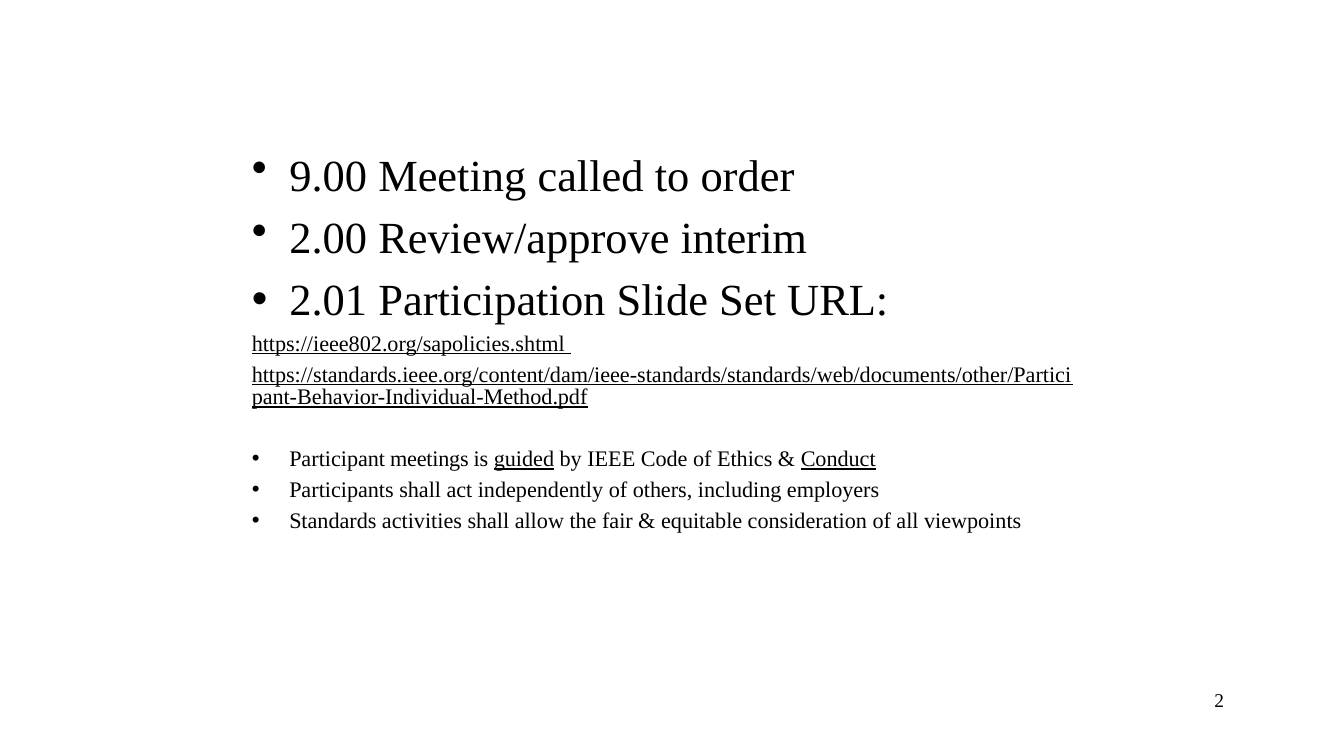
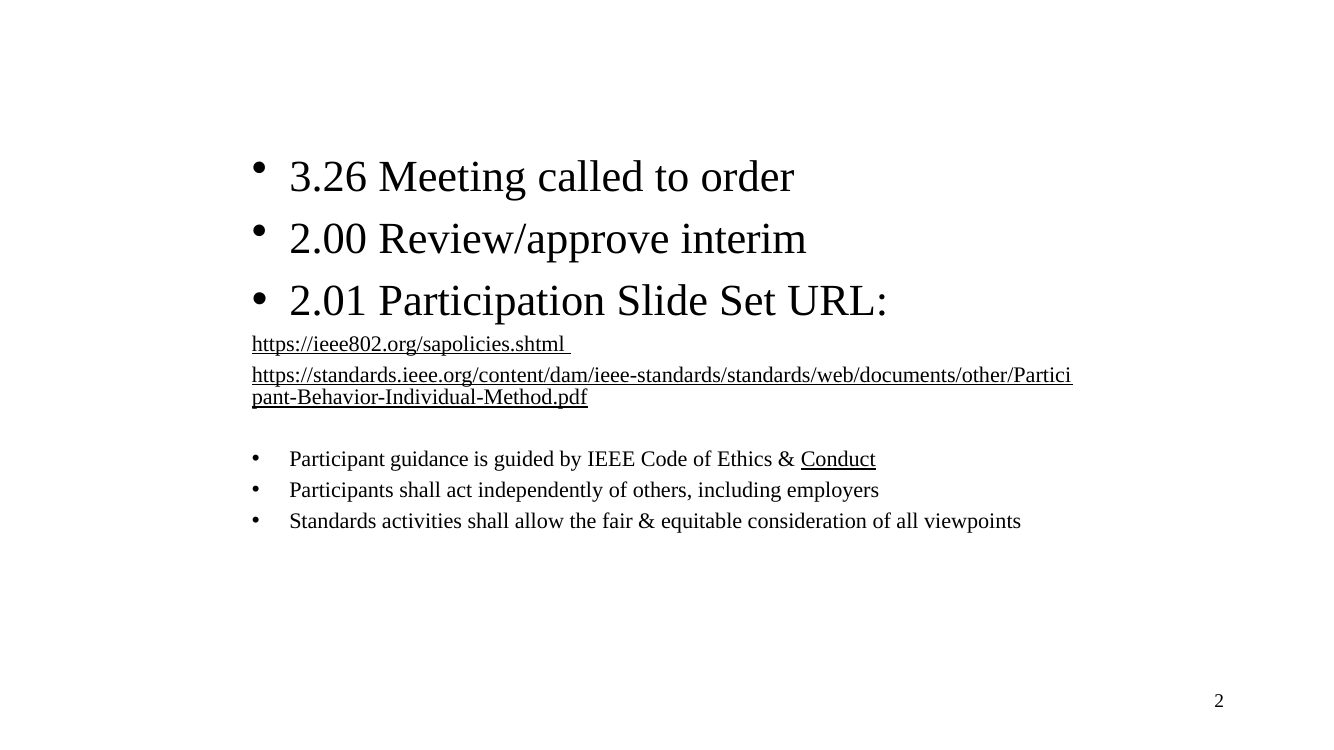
9.00: 9.00 -> 3.26 (328, 177)
meetings: meetings -> guidance (429, 460)
guided underline: present -> none (524, 460)
